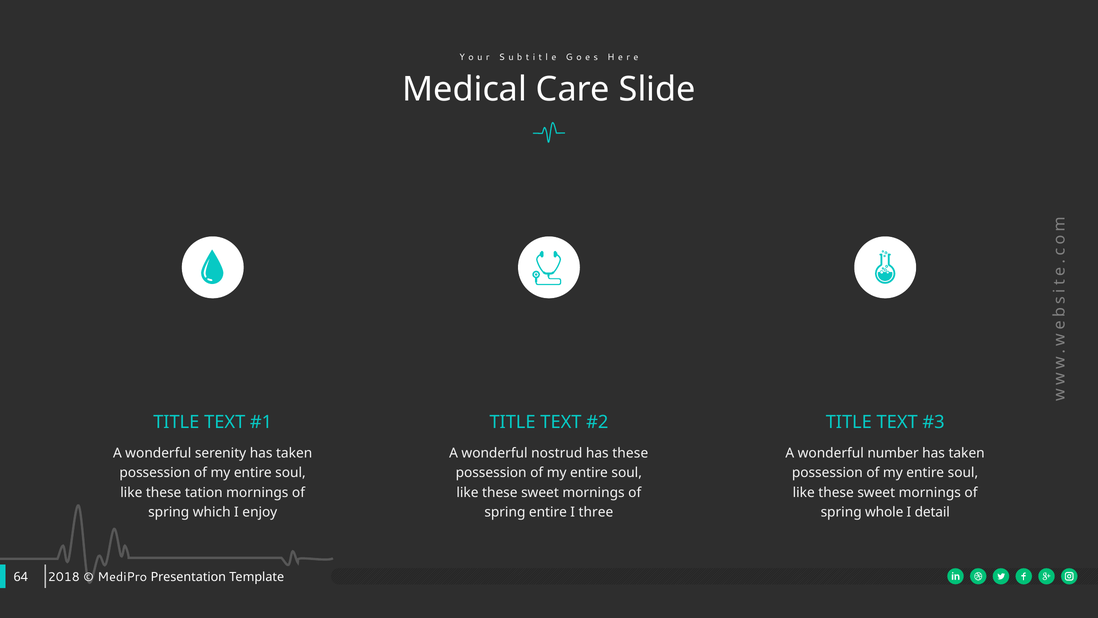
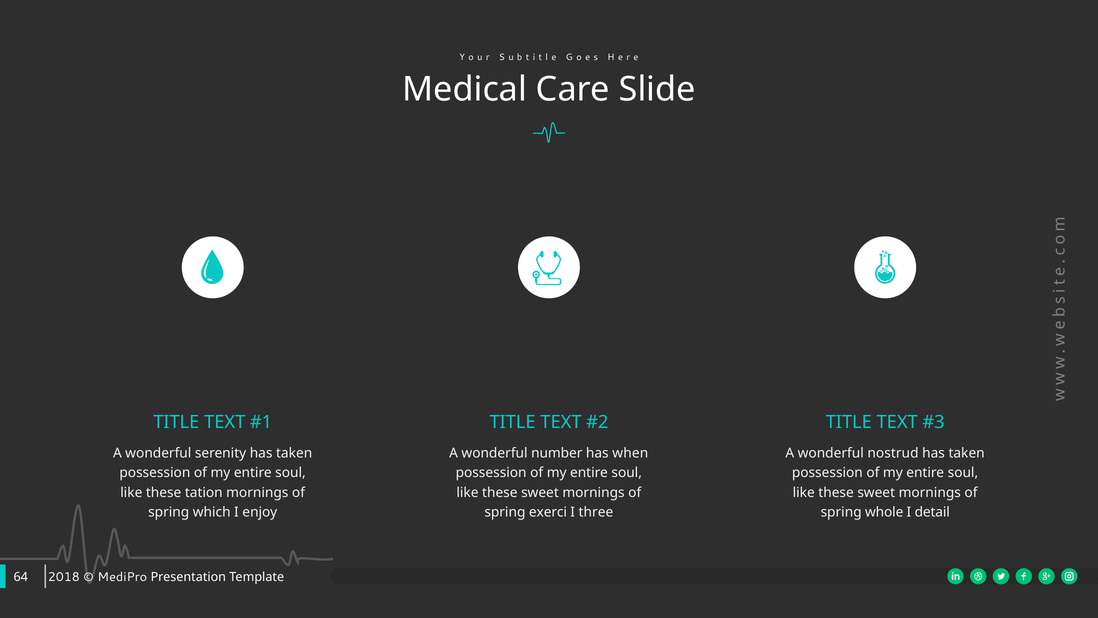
nostrud: nostrud -> number (557, 453)
has these: these -> when (630, 453)
number: number -> nostrud (893, 453)
spring entire: entire -> exerci (548, 512)
